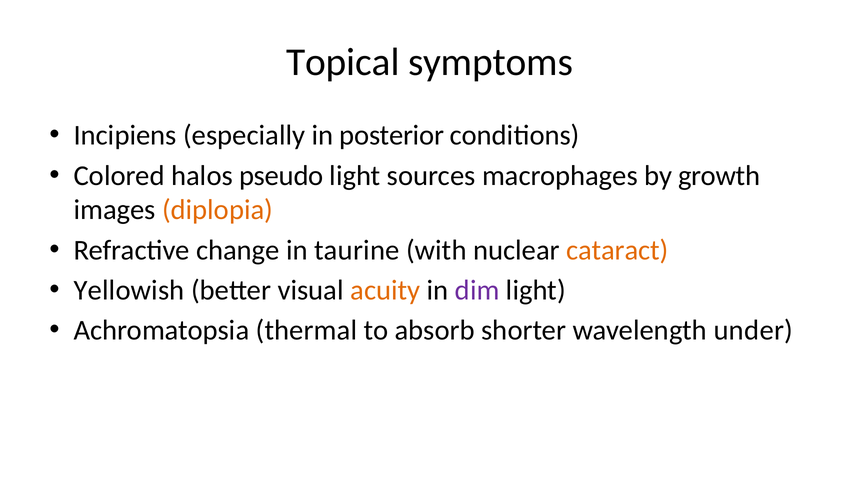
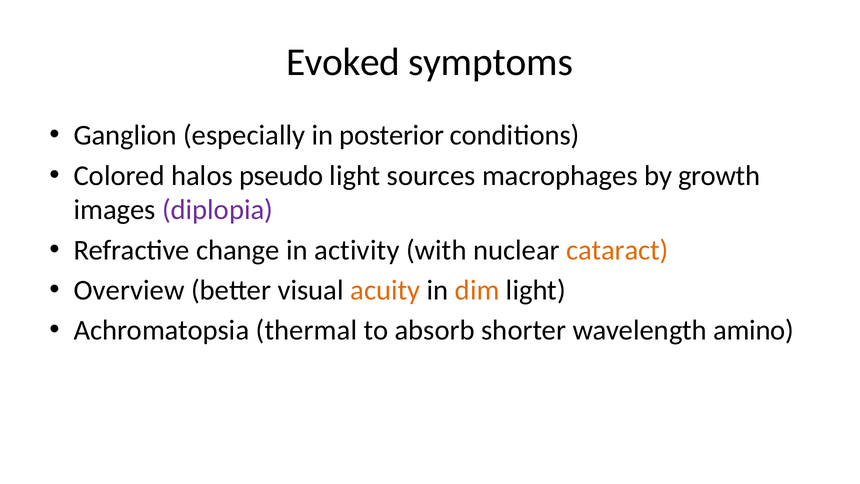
Topical: Topical -> Evoked (343, 62)
Incipiens: Incipiens -> Ganglion (125, 135)
diplopia colour: orange -> purple (218, 210)
taurine: taurine -> activity (357, 250)
Yellowish: Yellowish -> Overview (129, 290)
dim colour: purple -> orange (477, 290)
under: under -> amino (754, 330)
